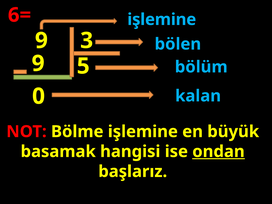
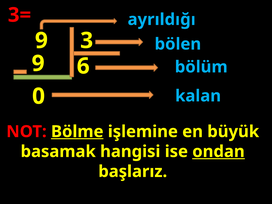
6=: 6= -> 3= (20, 15)
işlemine: işlemine -> ayrıldığı (162, 19)
5: 5 -> 6 (83, 66)
Bölme underline: none -> present (77, 132)
